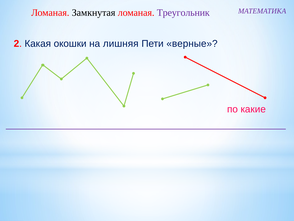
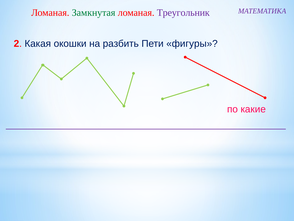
Замкнутая colour: black -> green (94, 13)
лишняя: лишняя -> разбить (121, 44)
верные: верные -> фигуры (192, 44)
